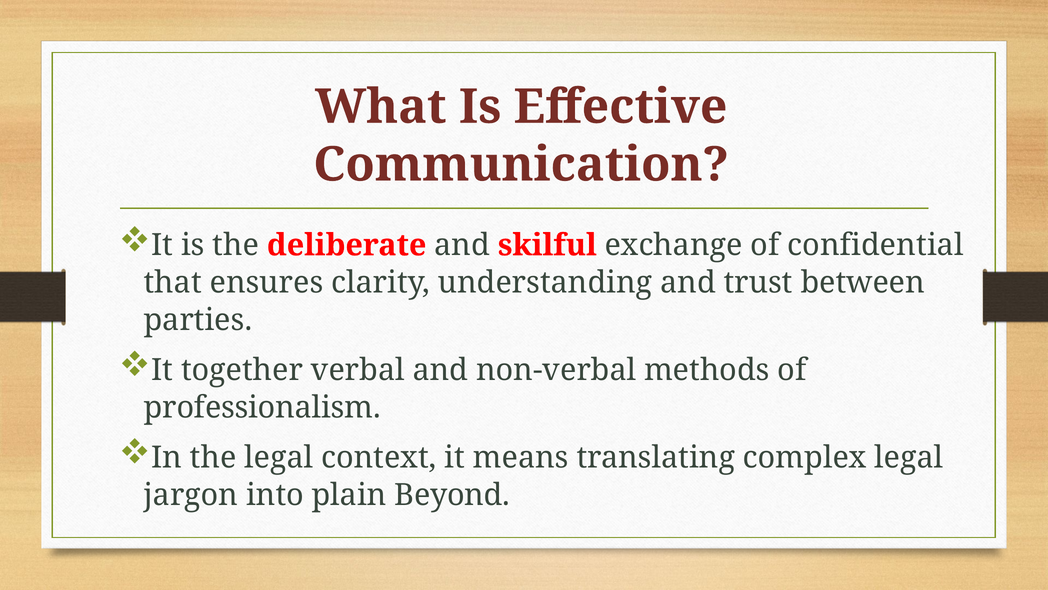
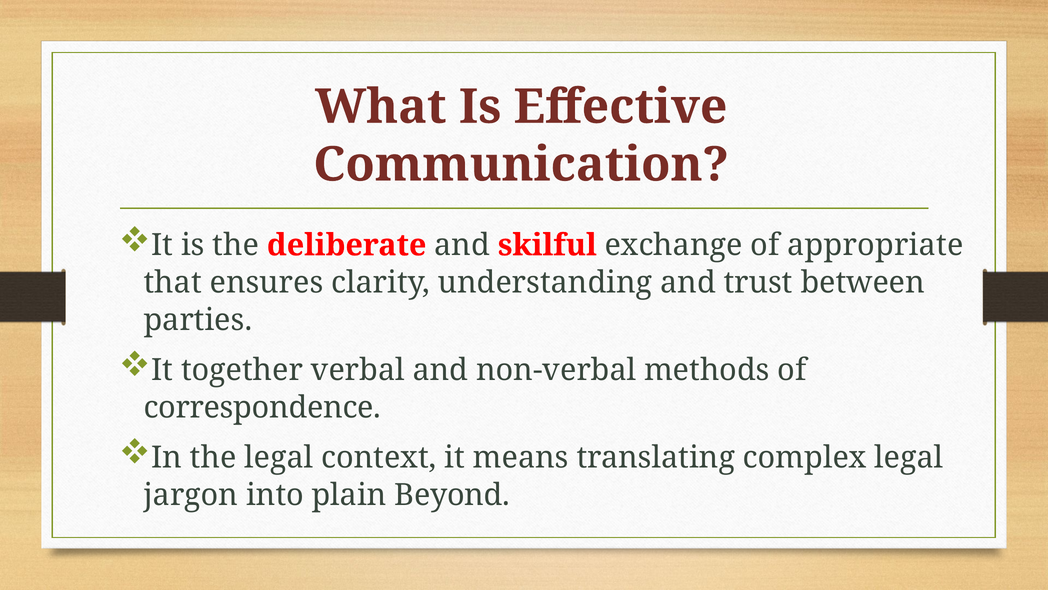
confidential: confidential -> appropriate (875, 245)
professionalism: professionalism -> correspondence (262, 407)
